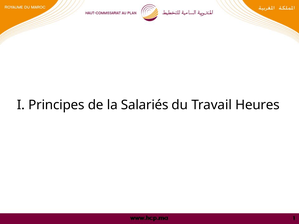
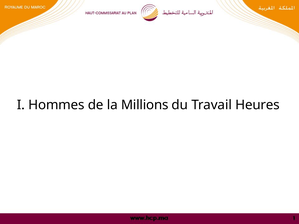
Principes: Principes -> Hommes (56, 105)
Salariés: Salariés -> Millions (145, 105)
